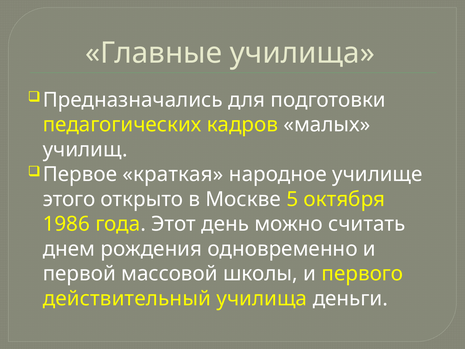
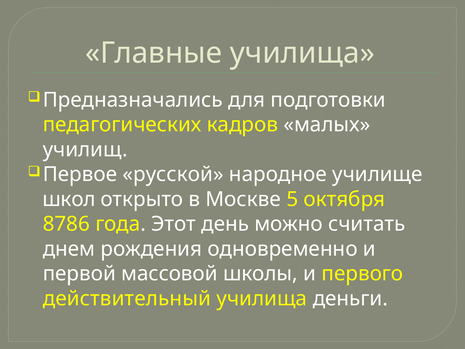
краткая: краткая -> русской (173, 174)
этого: этого -> школ (69, 199)
1986: 1986 -> 8786 (66, 224)
